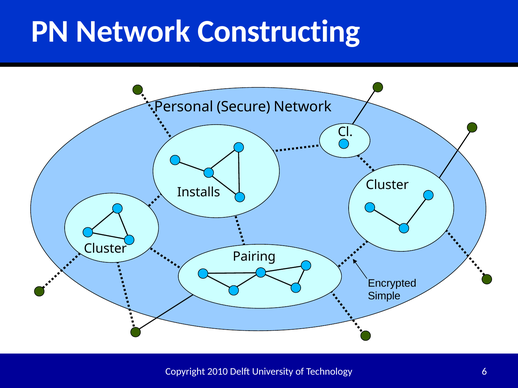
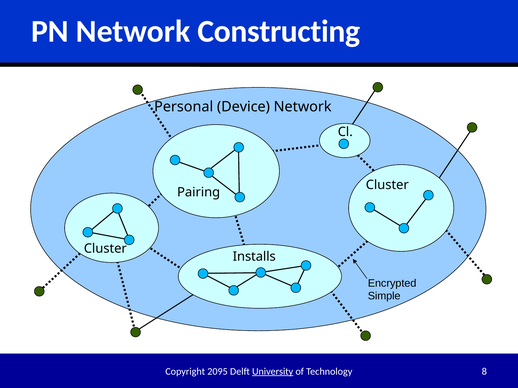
Secure: Secure -> Device (243, 107)
Installs: Installs -> Pairing (199, 193)
Pairing: Pairing -> Installs (254, 257)
2010: 2010 -> 2095 (218, 372)
University underline: none -> present (273, 372)
6: 6 -> 8 (484, 372)
